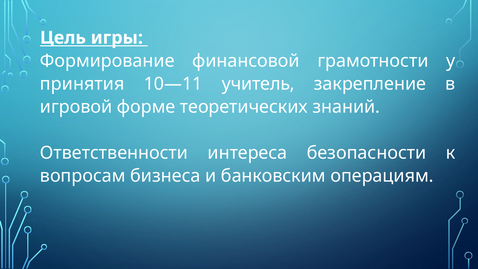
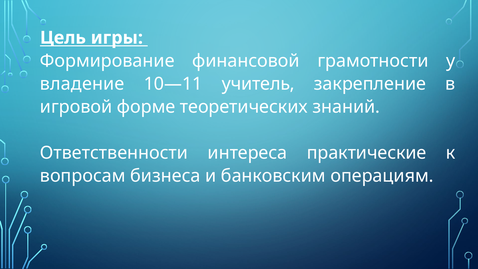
принятия: принятия -> владение (82, 84)
безопасности: безопасности -> практические (367, 153)
